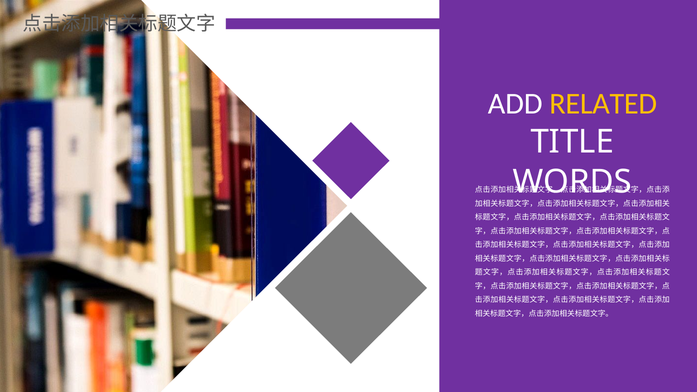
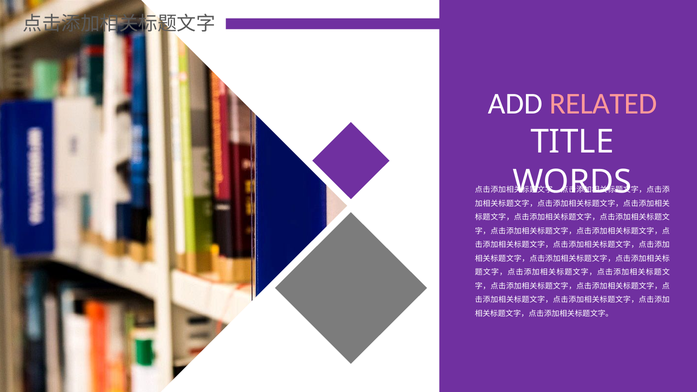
RELATED colour: yellow -> pink (603, 104)
